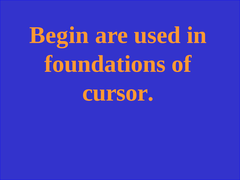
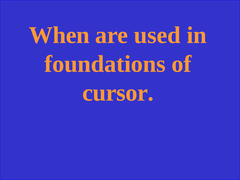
Begin: Begin -> When (59, 35)
